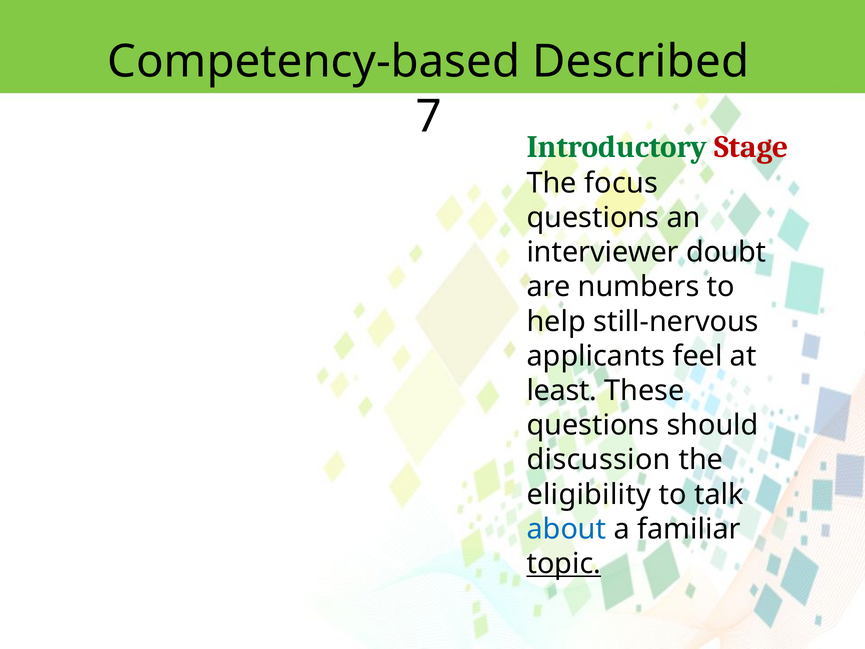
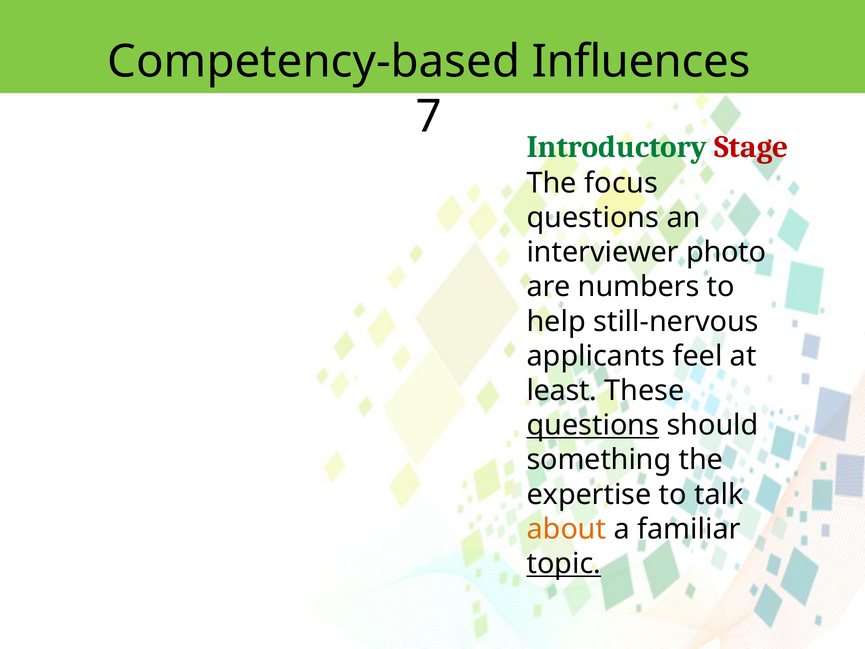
Described: Described -> Influences (641, 62)
doubt: doubt -> photo (726, 252)
questions underline: none -> present (593, 425)
discussion: discussion -> something (599, 460)
eligibility: eligibility -> expertise (589, 494)
about colour: blue -> orange (566, 529)
